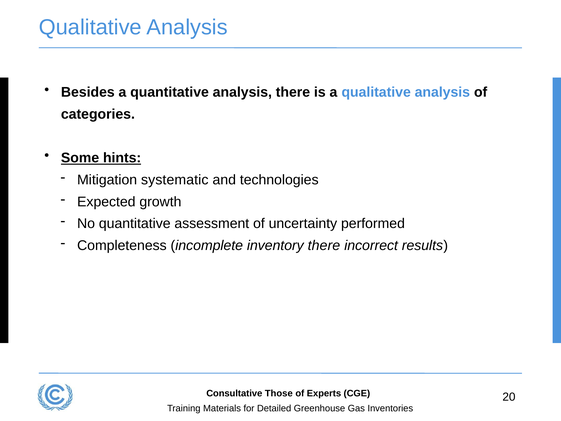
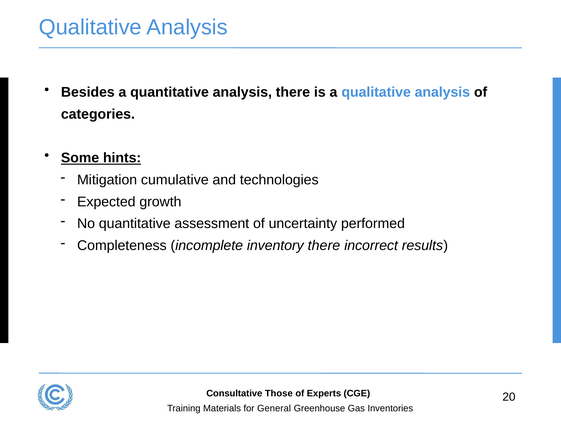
systematic: systematic -> cumulative (175, 180)
Detailed: Detailed -> General (274, 408)
